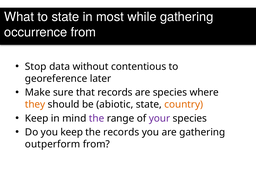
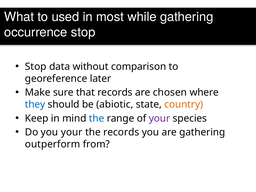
to state: state -> used (65, 17)
occurrence from: from -> stop (83, 32)
contentious: contentious -> comparison (139, 67)
are species: species -> chosen (170, 92)
they colour: orange -> blue (35, 104)
the colour: purple -> blue (97, 118)
you keep: keep -> your (72, 132)
